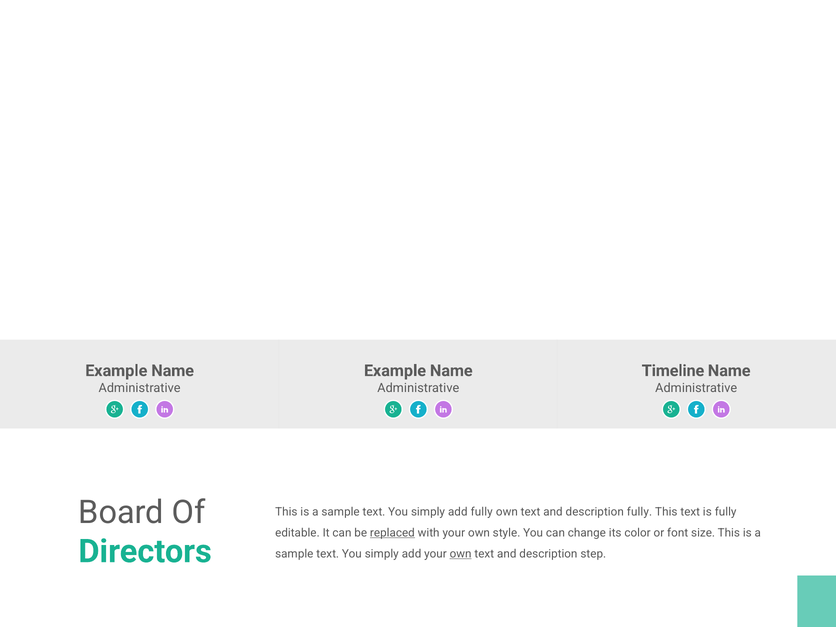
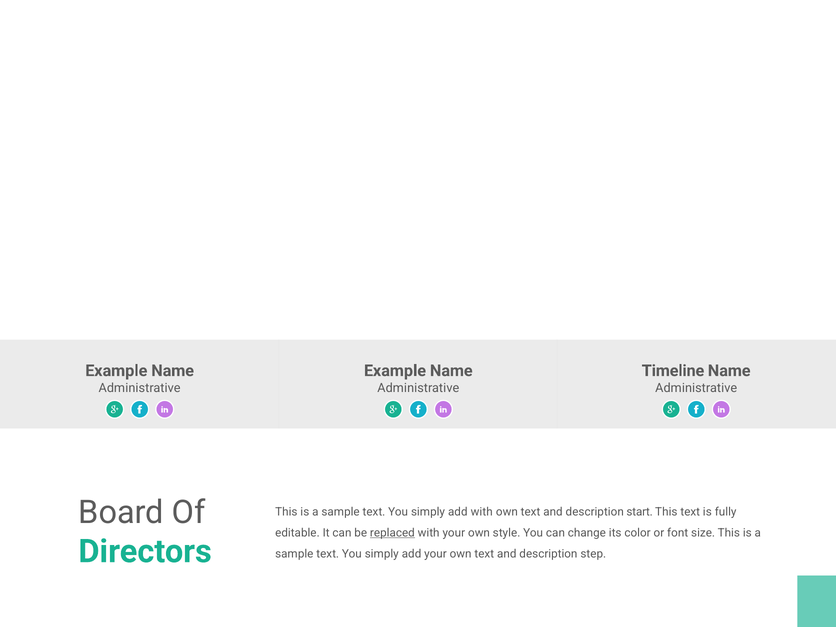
add fully: fully -> with (482, 512)
description fully: fully -> start (640, 512)
own underline: present -> none (461, 554)
